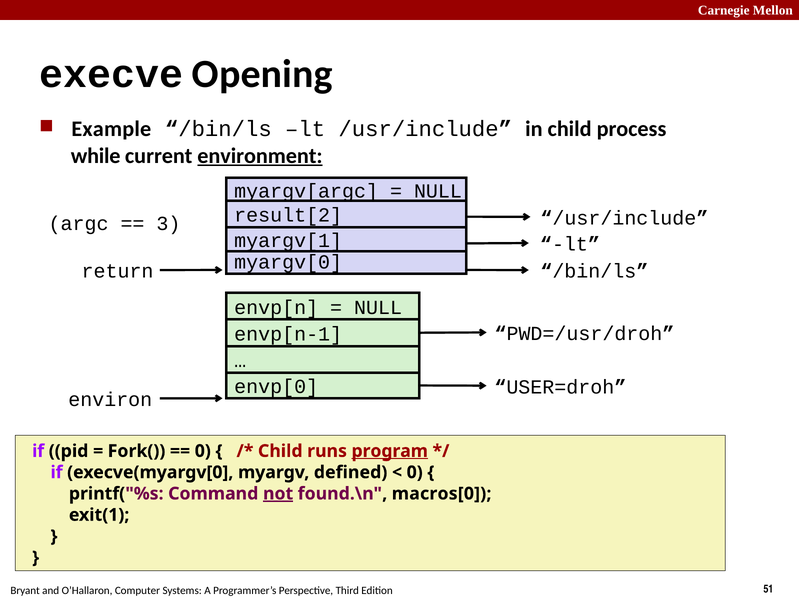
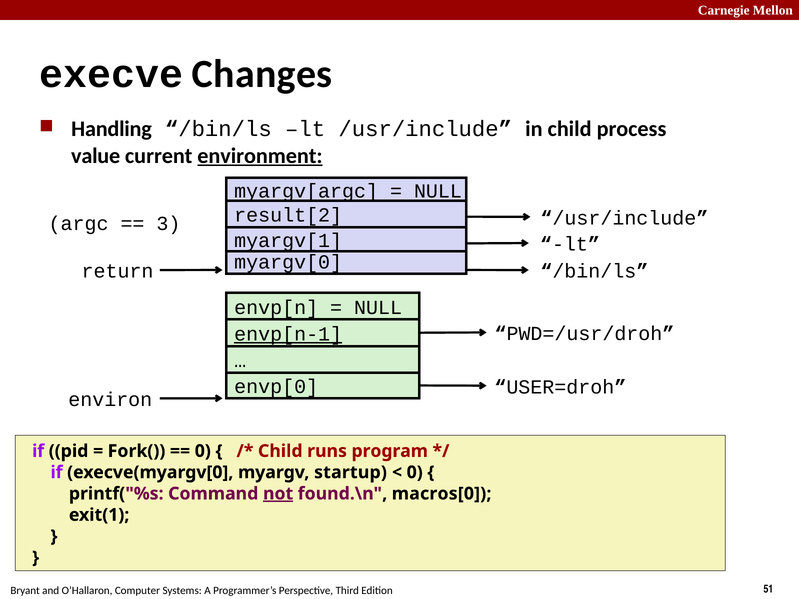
Opening: Opening -> Changes (262, 74)
Example: Example -> Handling (112, 129)
while: while -> value (96, 156)
envp[n-1 underline: none -> present (288, 334)
program underline: present -> none (390, 451)
defined: defined -> startup (351, 473)
